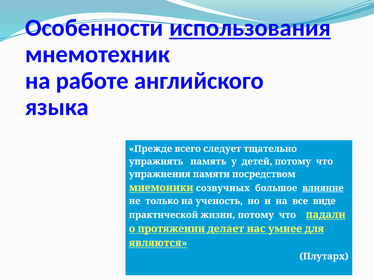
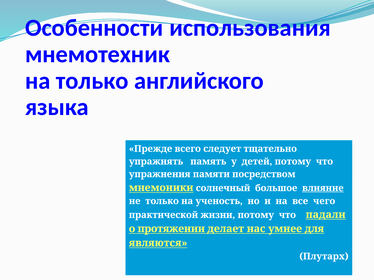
использования underline: present -> none (250, 28)
на работе: работе -> только (92, 81)
созвучных: созвучных -> солнечный (223, 188)
виде: виде -> чего (324, 201)
